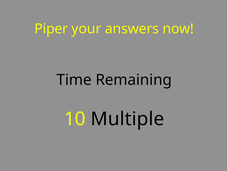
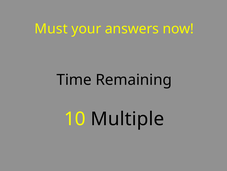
Piper: Piper -> Must (51, 29)
